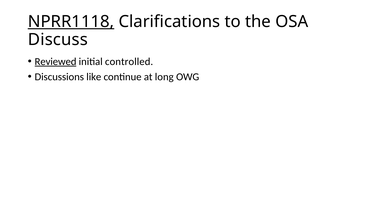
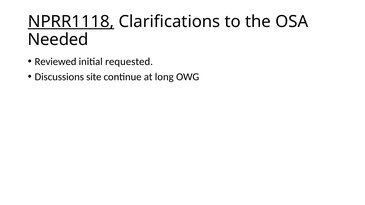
Discuss: Discuss -> Needed (58, 40)
Reviewed underline: present -> none (56, 62)
controlled: controlled -> requested (129, 62)
like: like -> site (94, 77)
